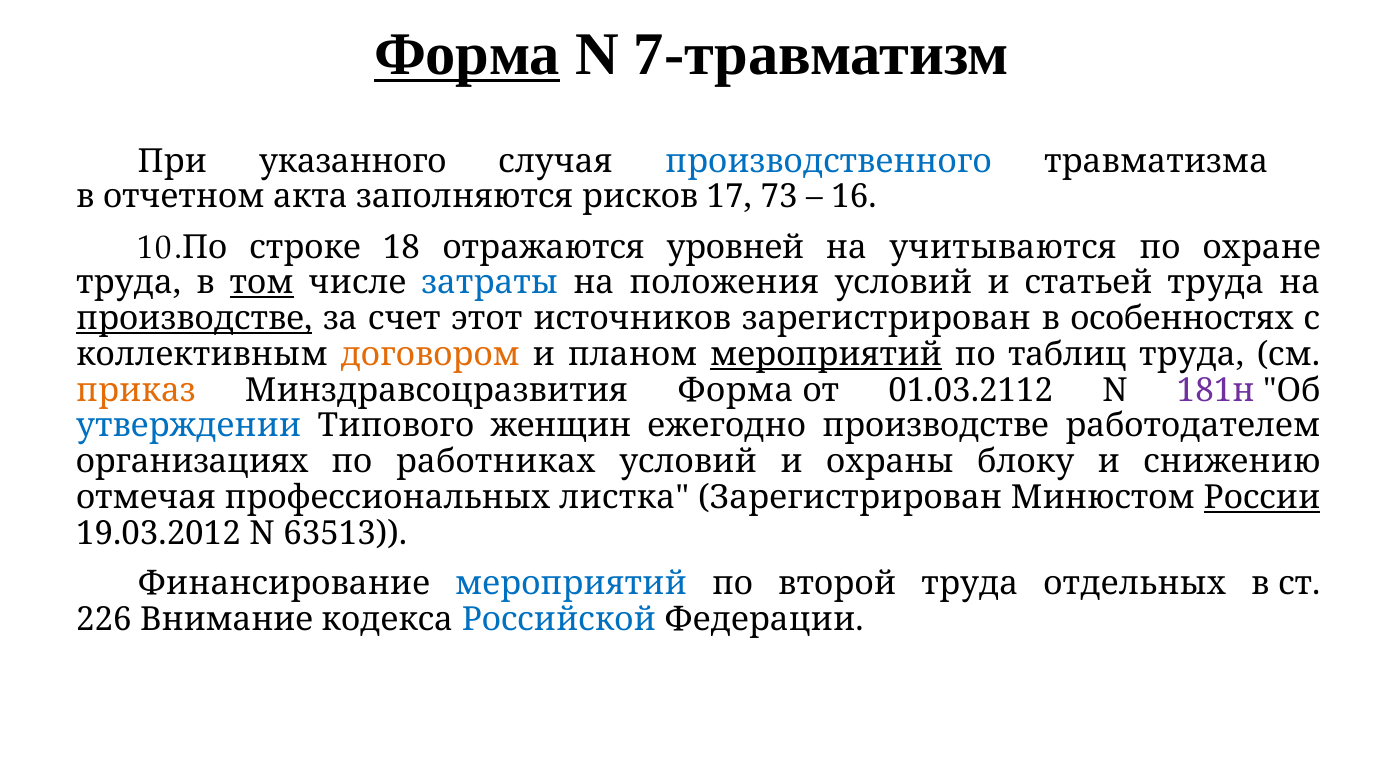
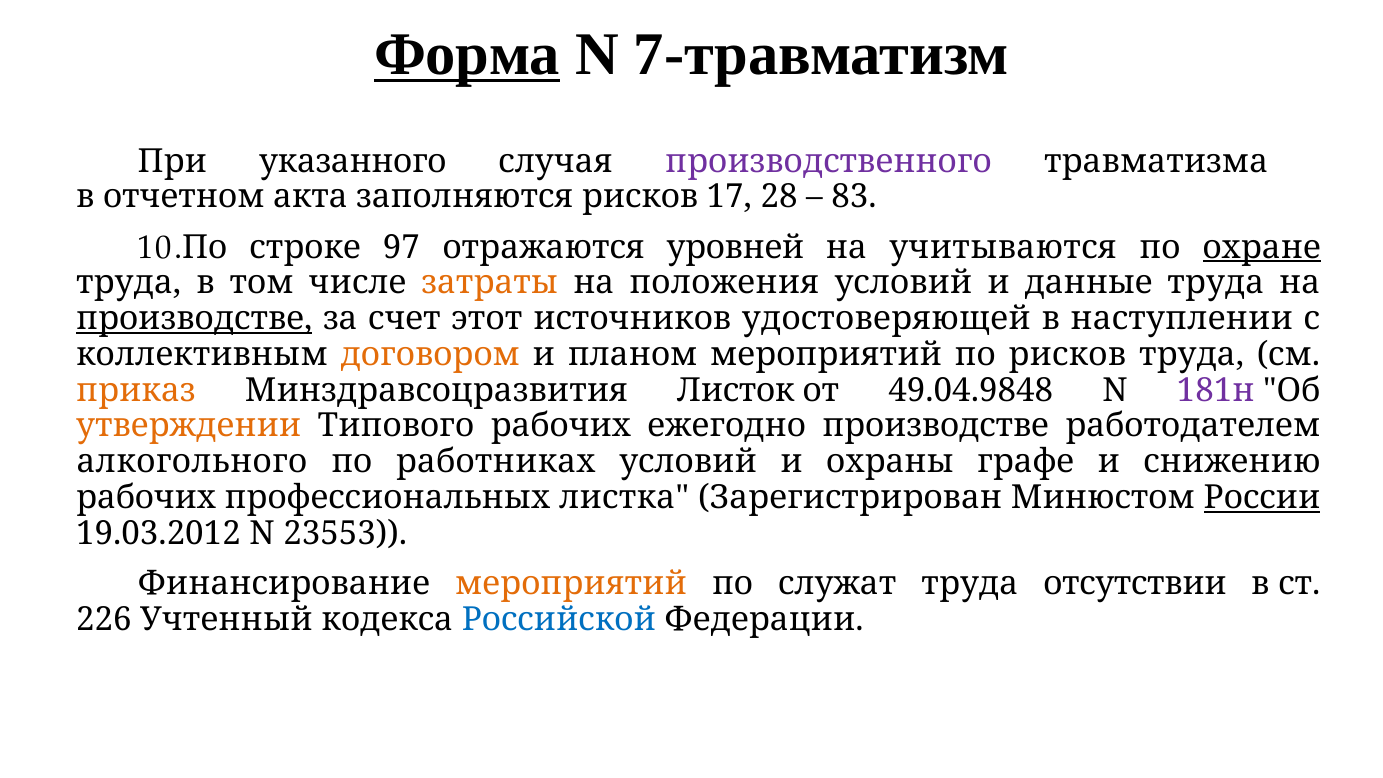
производственного colour: blue -> purple (828, 161)
73: 73 -> 28 (779, 197)
16: 16 -> 83 (854, 197)
18: 18 -> 97 (401, 247)
охране underline: none -> present (1262, 247)
том underline: present -> none (262, 283)
затраты colour: blue -> orange (490, 283)
статьей: статьей -> данные (1089, 283)
источников зарегистрирован: зарегистрирован -> удостоверяющей (886, 319)
особенностях: особенностях -> наступлении (1182, 319)
мероприятий underline: present -> none (826, 354)
по таблиц: таблиц -> рисков (1067, 354)
Минздравсоцразвития Форма: Форма -> Листок (736, 390)
01.03.2112: 01.03.2112 -> 49.04.9848 (971, 390)
утверждении colour: blue -> orange (189, 426)
Типового женщин: женщин -> рабочих (561, 426)
организациях: организациях -> алкогольного (192, 462)
блоку: блоку -> графе (1026, 462)
отмечая: отмечая -> рабочих (146, 498)
63513: 63513 -> 23553 (345, 533)
мероприятий colour: blue -> orange (571, 584)
второй: второй -> служат (837, 584)
отдельных: отдельных -> отсутствии (1135, 584)
Внимание: Внимание -> Учтенный (226, 619)
